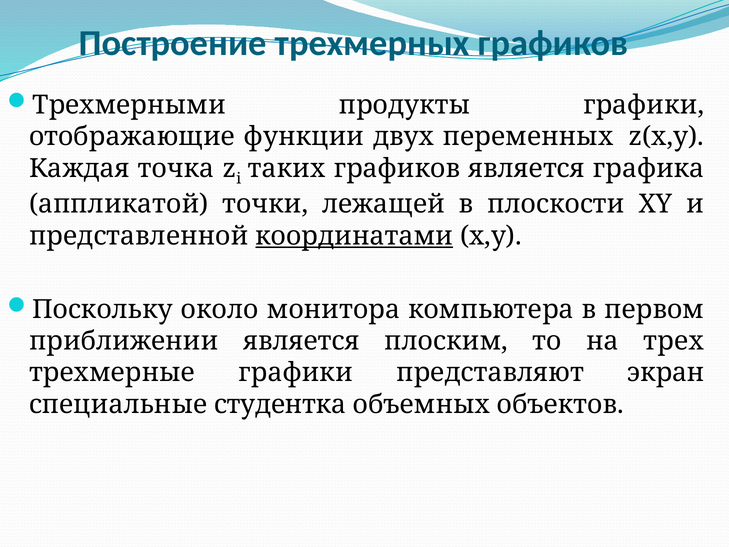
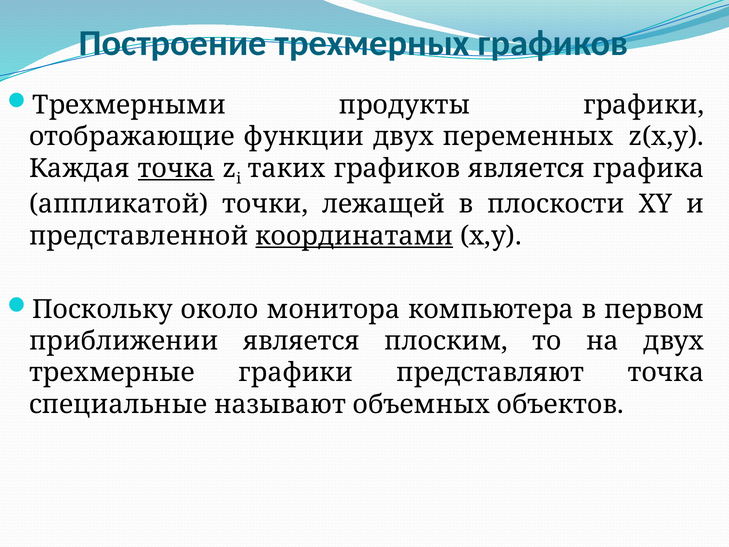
точка underline: none -> present (176, 168)
на трех: трех -> двух (674, 341)
представляют экран: экран -> точка (666, 373)
студентка: студентка -> называют (280, 404)
